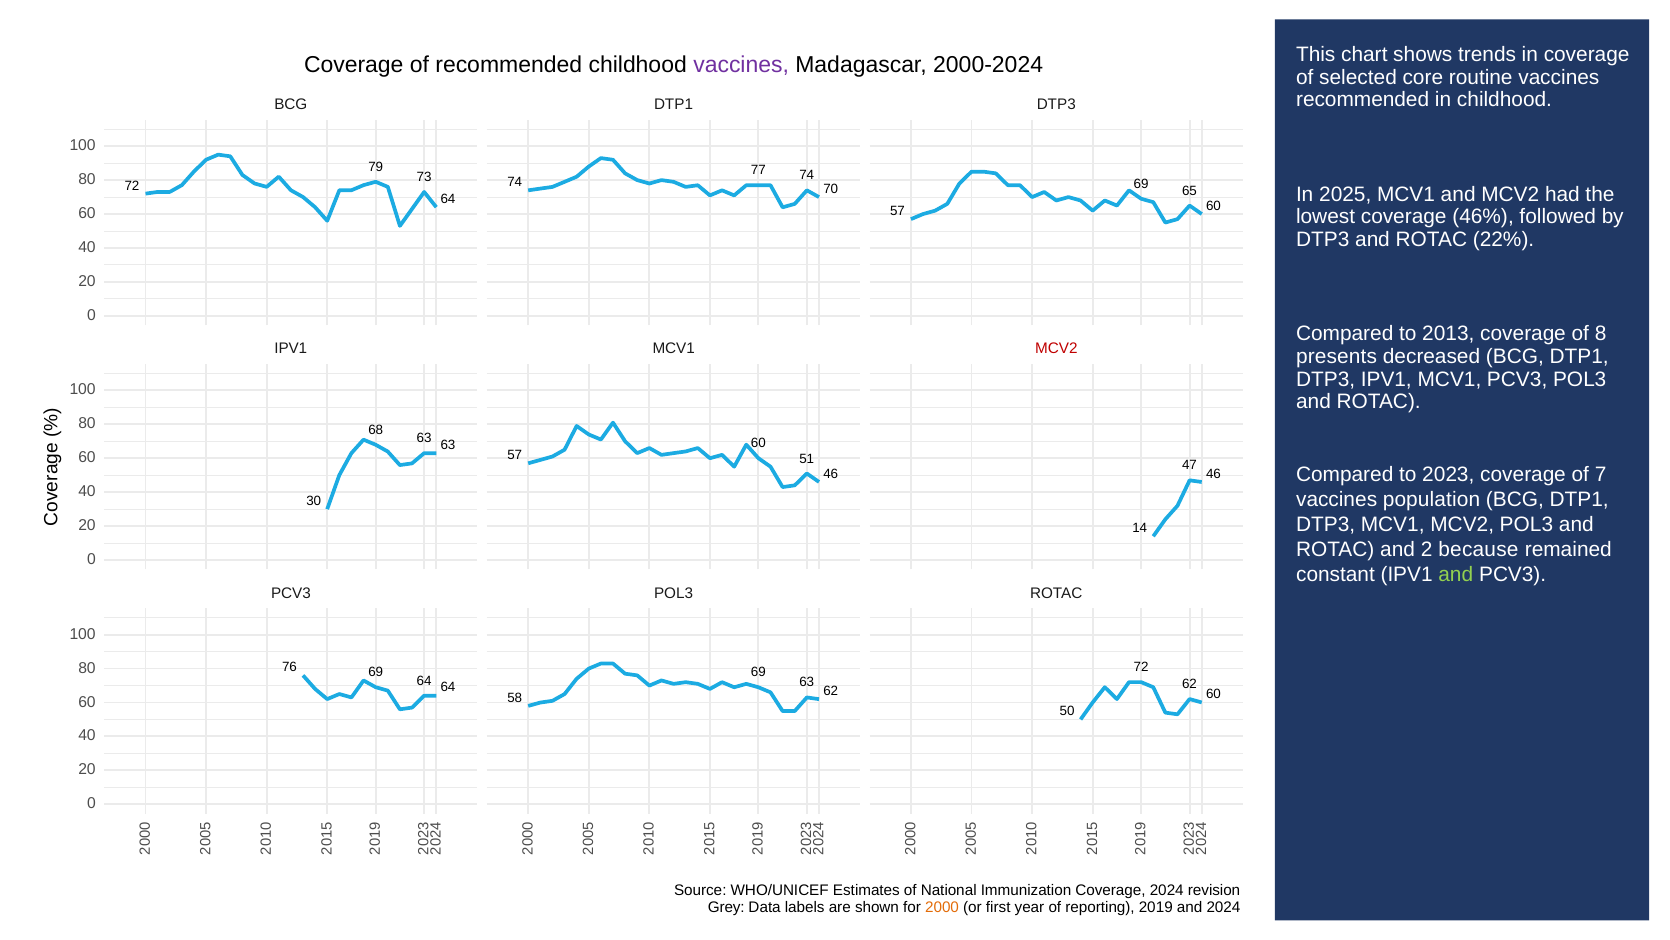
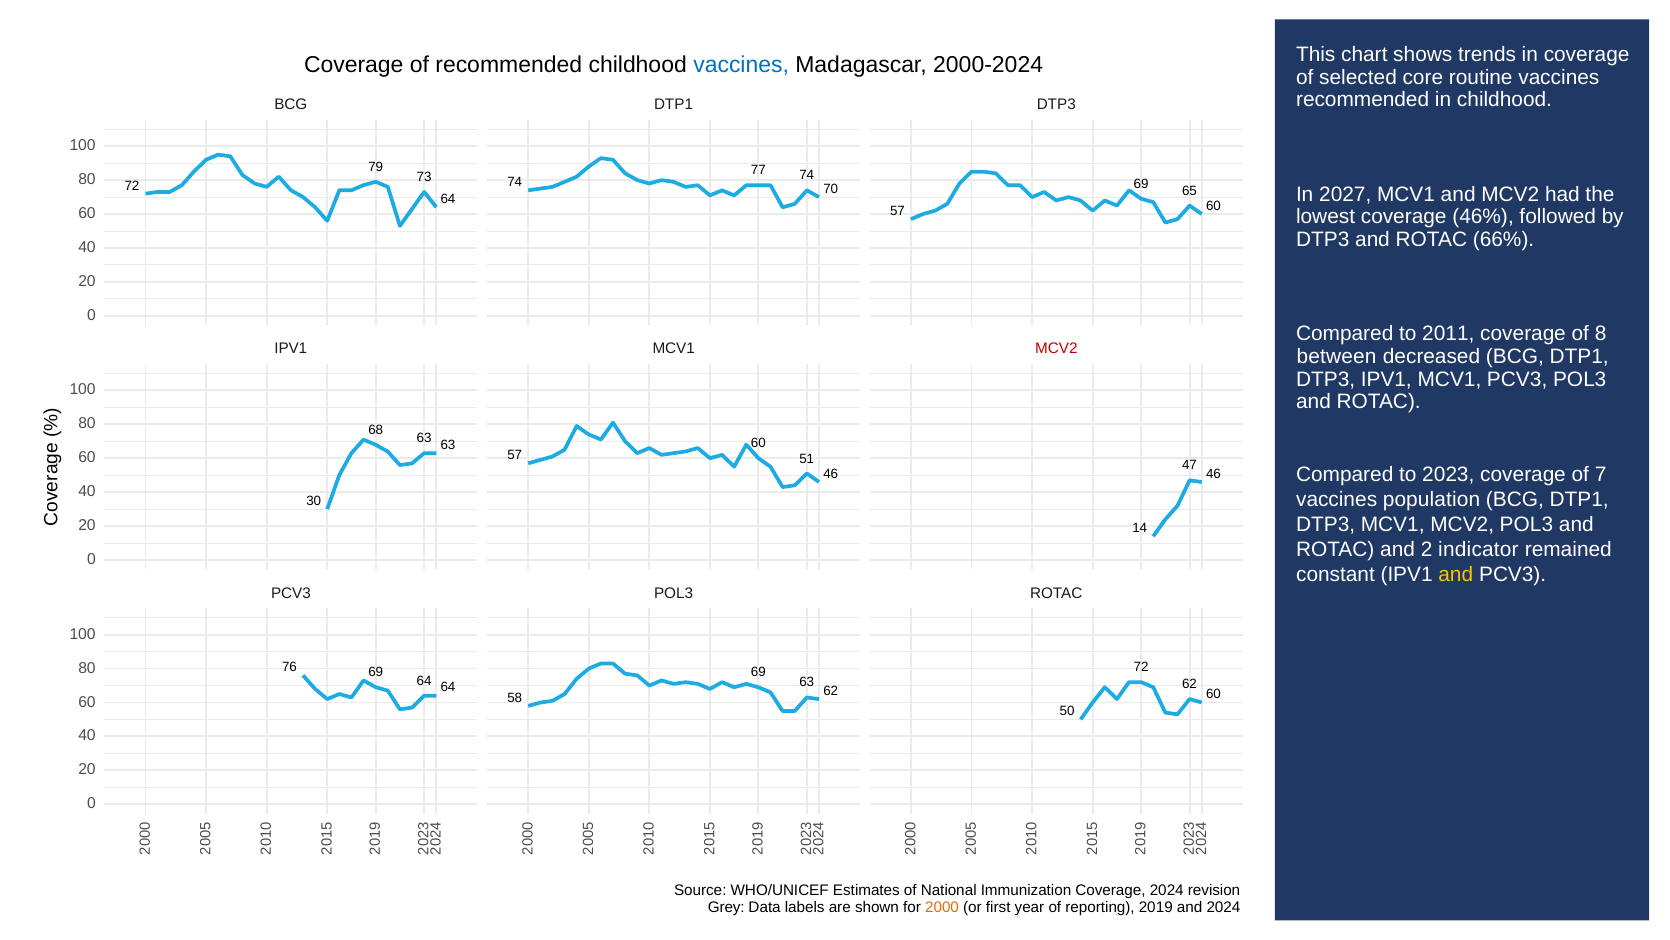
vaccines colour: purple -> blue (741, 65)
2025: 2025 -> 2027 (1345, 194)
22%: 22% -> 66% (1504, 239)
2013: 2013 -> 2011 (1448, 334)
presents: presents -> between (1337, 356)
because: because -> indicator (1478, 549)
and colour: light green -> yellow (1456, 574)
